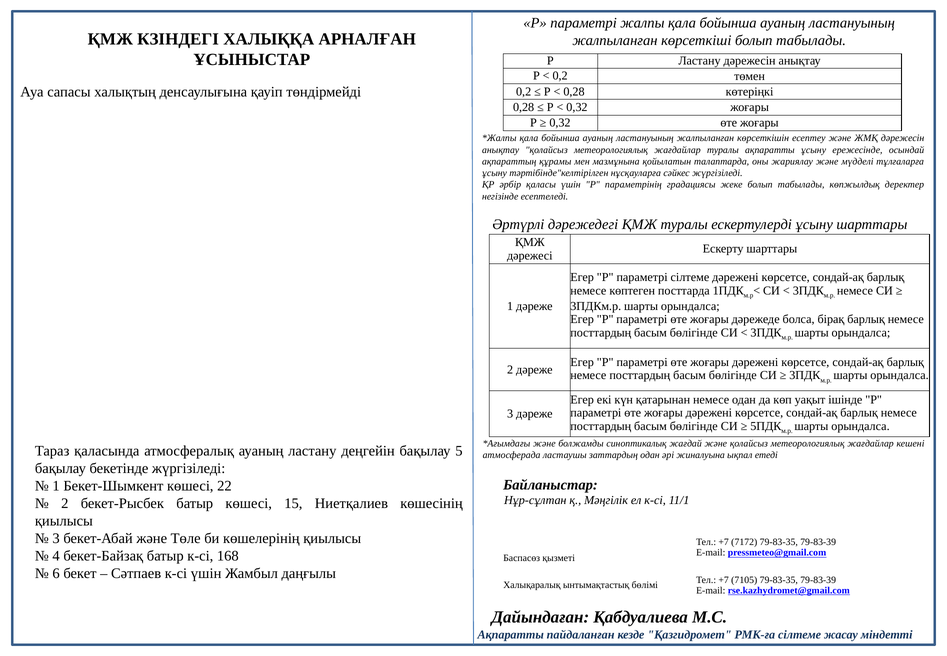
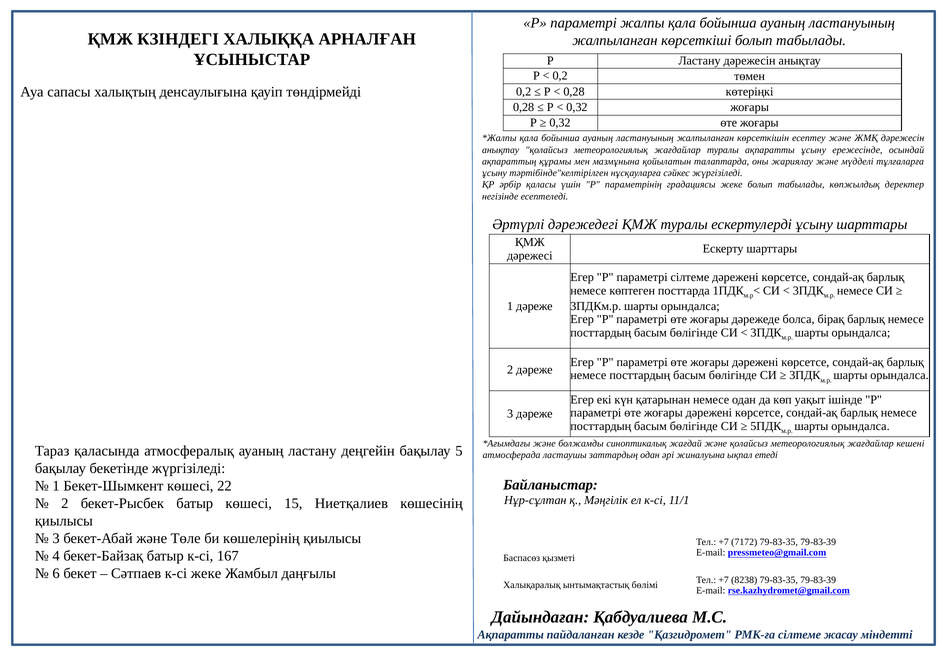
168: 168 -> 167 (228, 556)
к-сі үшін: үшін -> жеке (206, 573)
7105: 7105 -> 8238 (744, 580)
